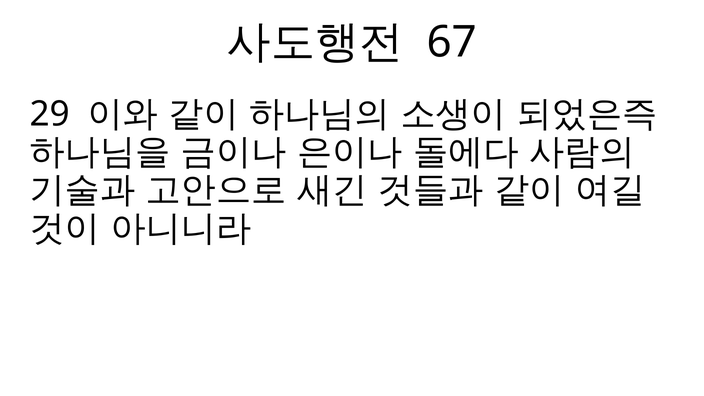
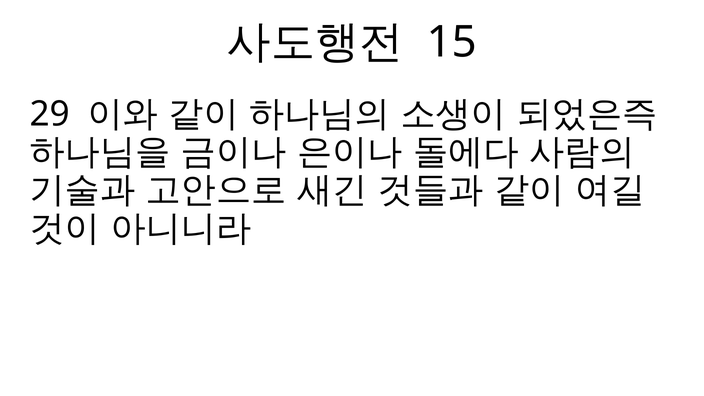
67: 67 -> 15 (452, 42)
